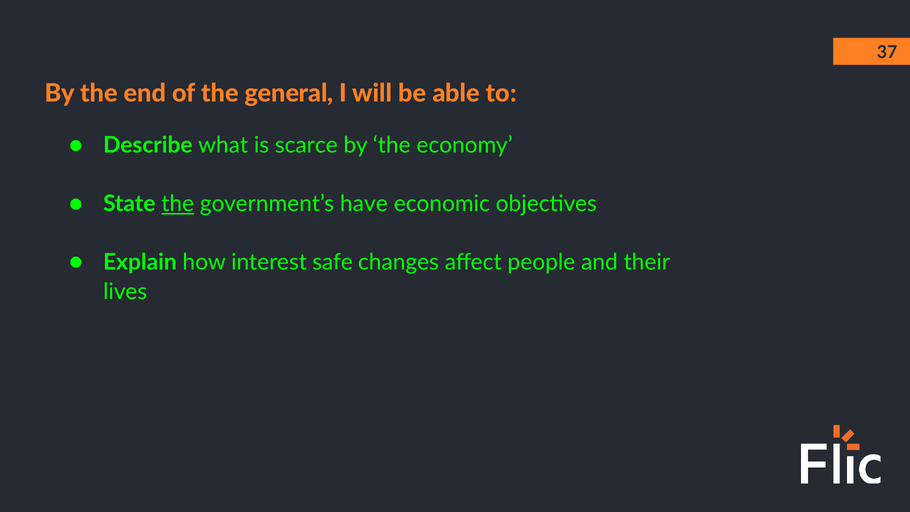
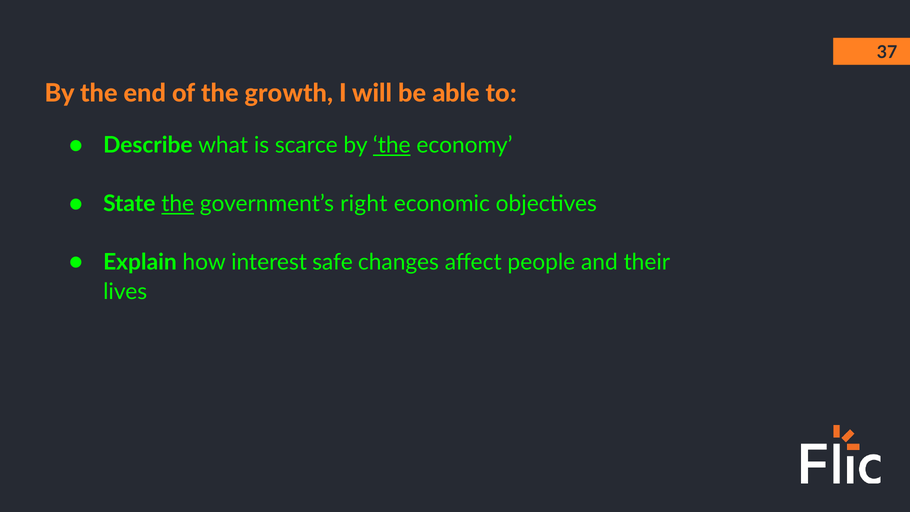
general: general -> growth (289, 93)
the underline: none -> present (392, 145)
have: have -> right (364, 204)
